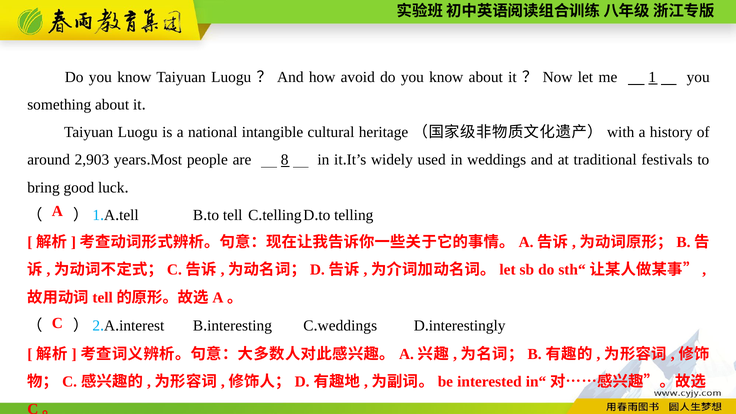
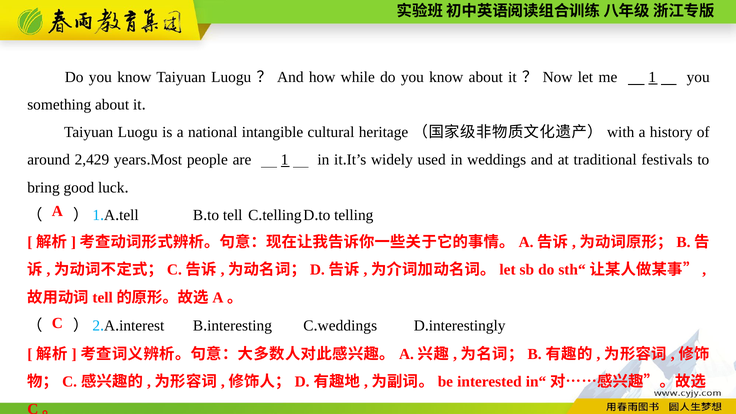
avoid: avoid -> while (358, 77)
2,903: 2,903 -> 2,429 (92, 160)
are 8: 8 -> 1 (285, 160)
